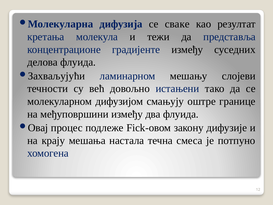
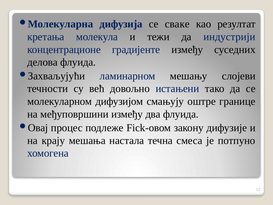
представља: представља -> индустрији (229, 37)
